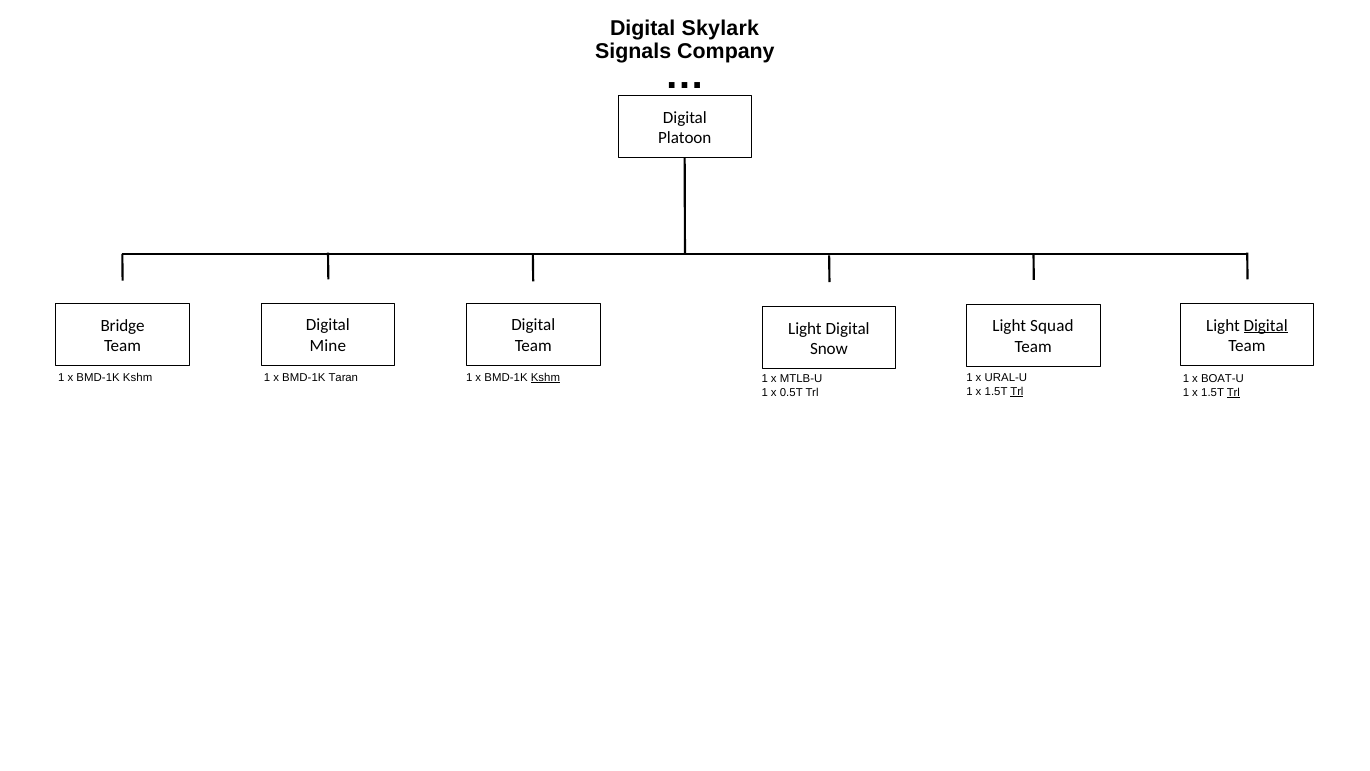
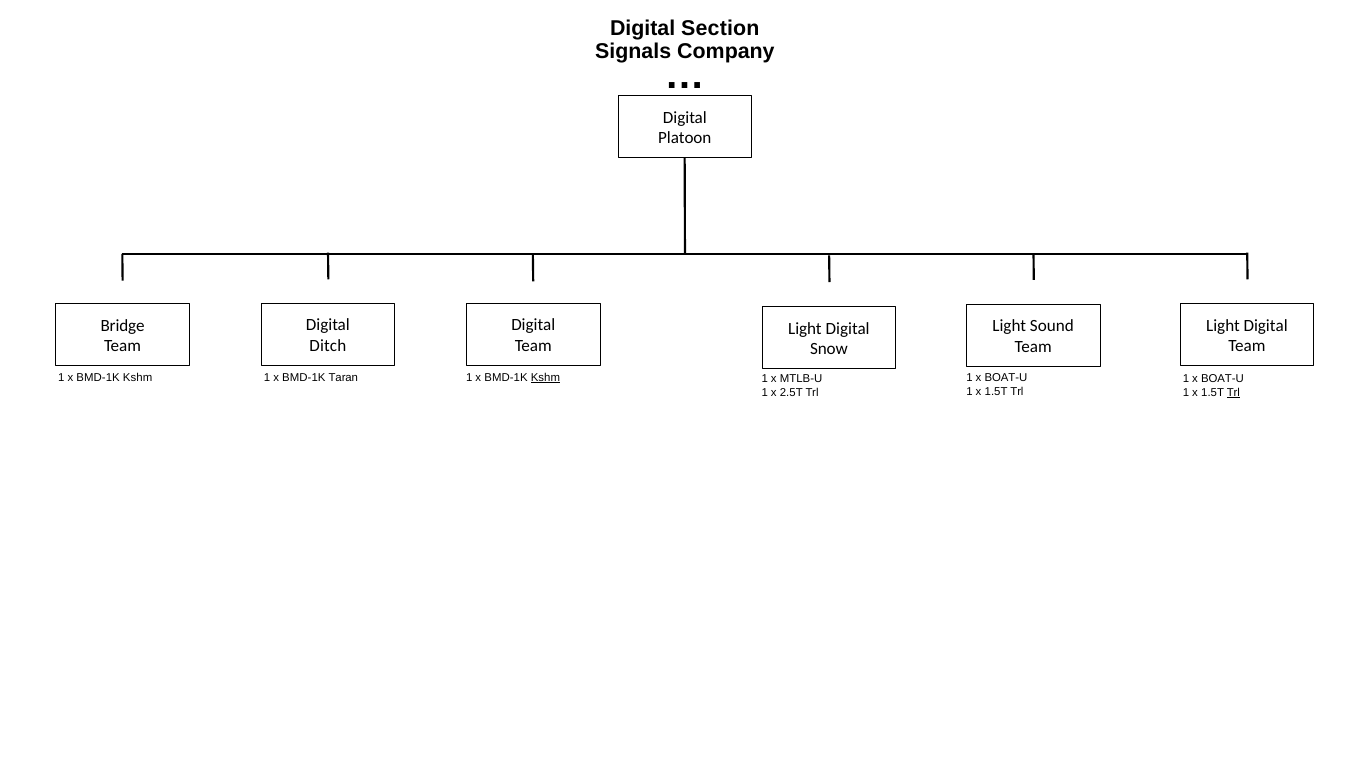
Skylark: Skylark -> Section (720, 29)
Digital underline: present -> none (1266, 325)
Squad: Squad -> Sound (1052, 326)
Mine: Mine -> Ditch (328, 346)
URAL-U: URAL-U -> BOAT-U (1006, 378)
Trl underline: present -> none (1017, 391)
0.5T: 0.5T -> 2.5T (791, 392)
